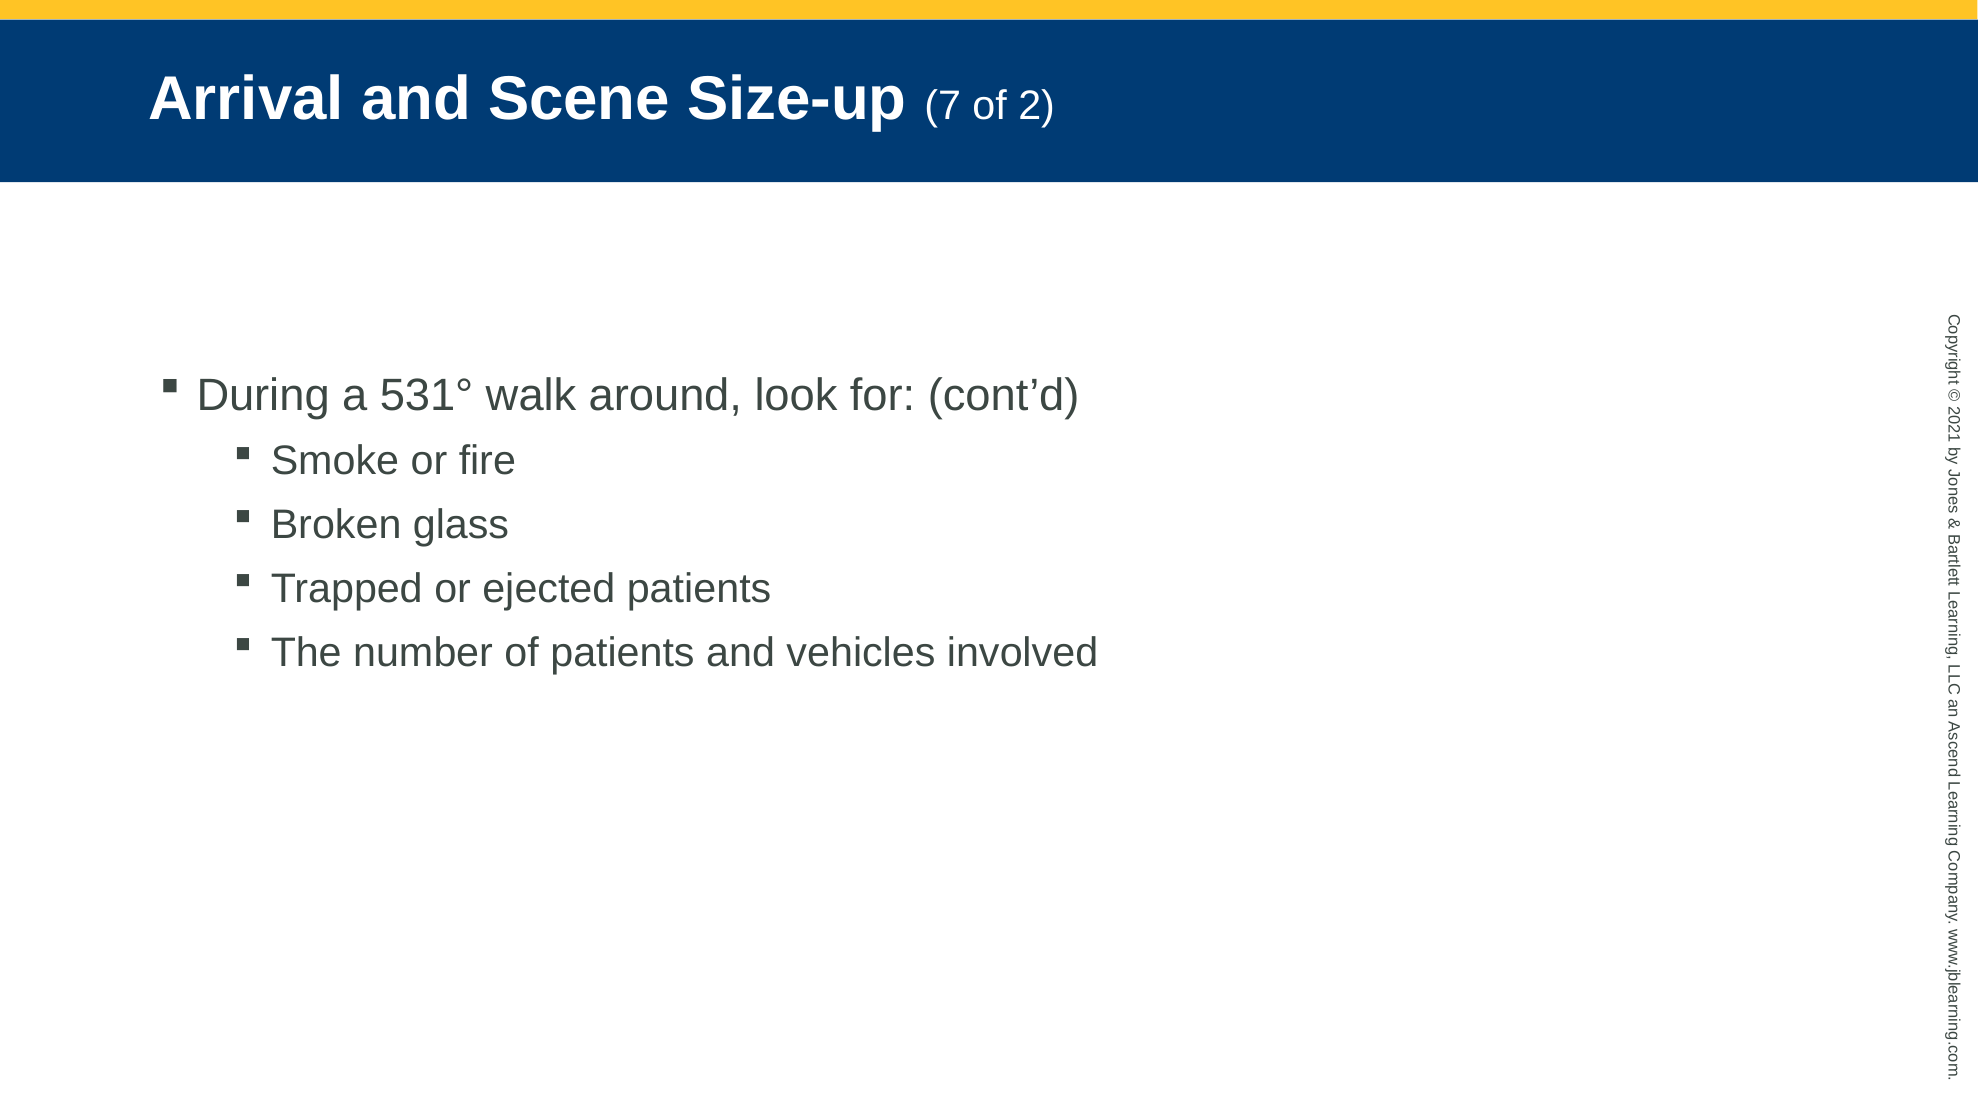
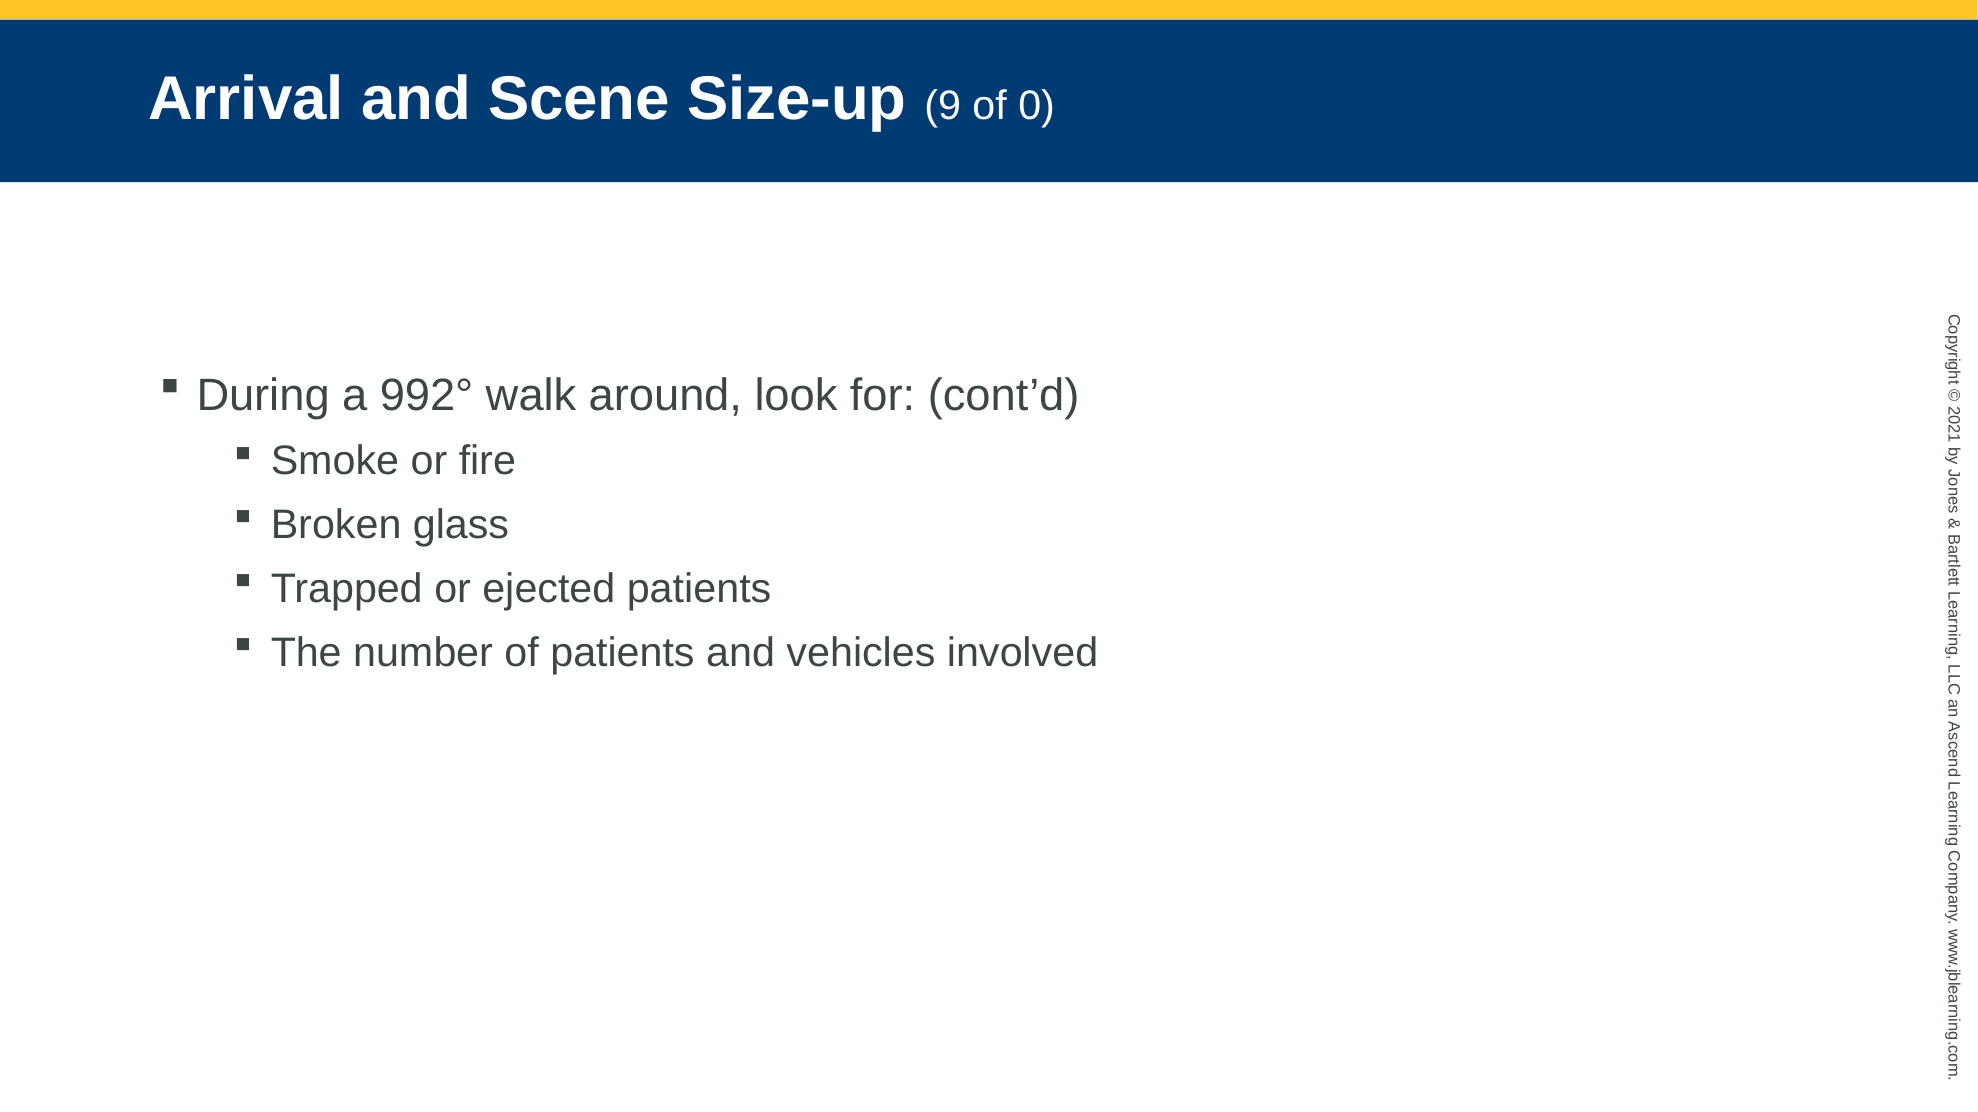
7: 7 -> 9 (943, 106)
of 2: 2 -> 0 (1037, 106)
531°: 531° -> 992° (427, 395)
